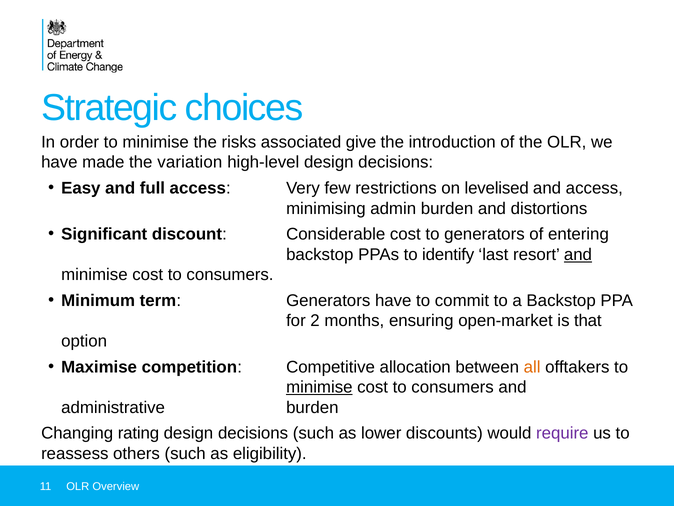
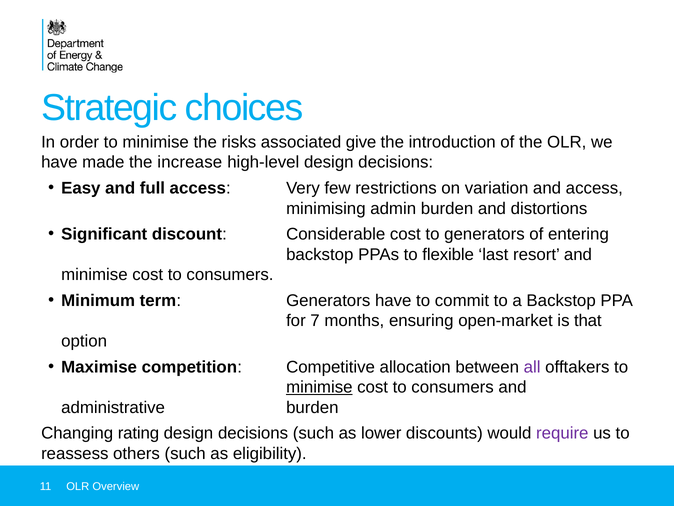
variation: variation -> increase (190, 162)
levelised: levelised -> variation (497, 188)
identify: identify -> flexible (448, 254)
and underline: present -> none (578, 254)
2: 2 -> 7 (315, 321)
all colour: orange -> purple (532, 367)
